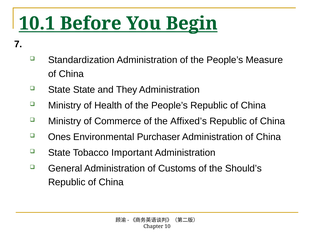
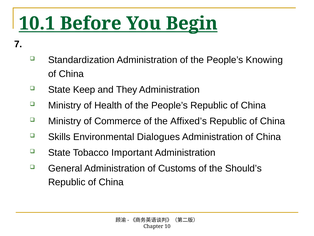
Measure: Measure -> Knowing (264, 60)
State State: State -> Keep (84, 89)
Ones: Ones -> Skills (59, 137)
Purchaser: Purchaser -> Dialogues (158, 137)
